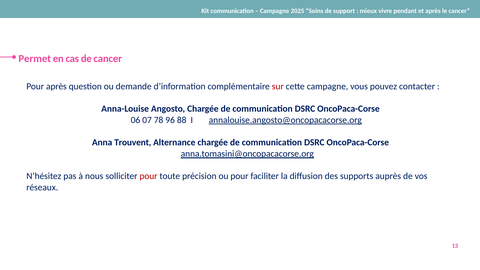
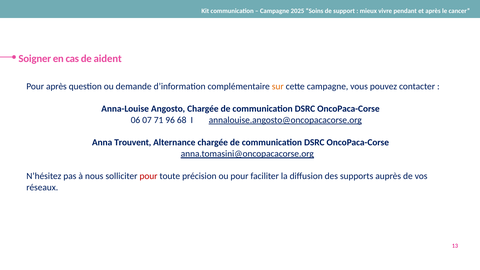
Permet: Permet -> Soigner (35, 59)
de cancer: cancer -> aident (108, 59)
sur colour: red -> orange (278, 86)
78: 78 -> 71 (159, 120)
88: 88 -> 68 (182, 120)
